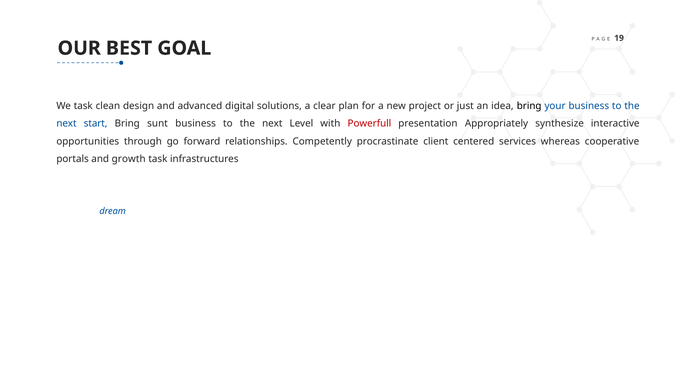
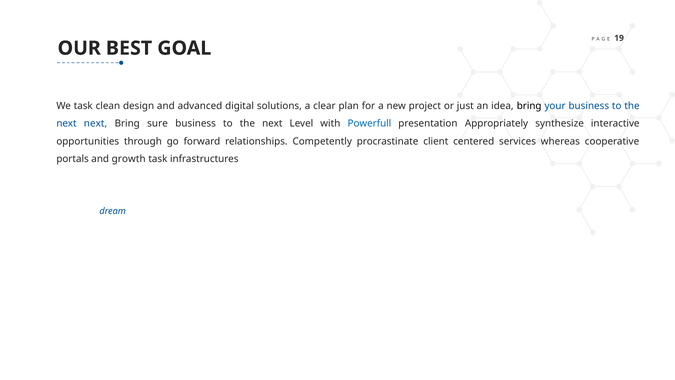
next start: start -> next (96, 124)
sunt: sunt -> sure (158, 124)
Powerfull colour: red -> blue (369, 124)
